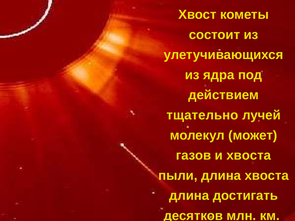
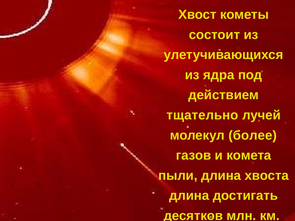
может: может -> более (253, 135)
и хвоста: хвоста -> комета (249, 156)
